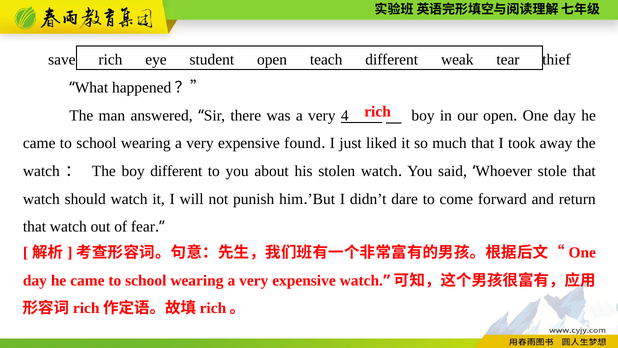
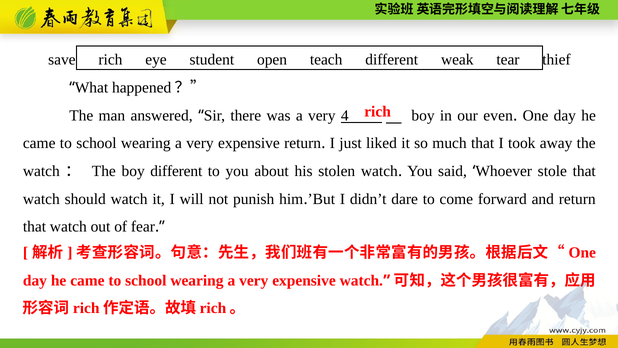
our open: open -> even (498, 115)
expensive found: found -> return (303, 143)
